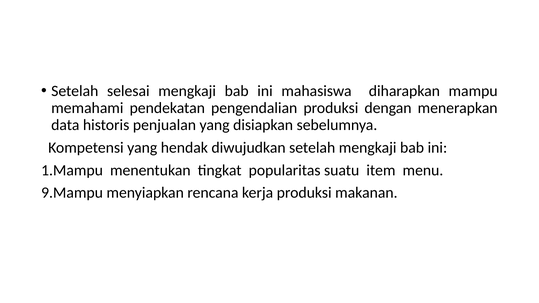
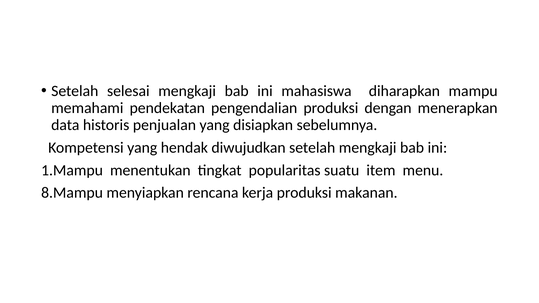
9.Mampu: 9.Mampu -> 8.Mampu (72, 193)
